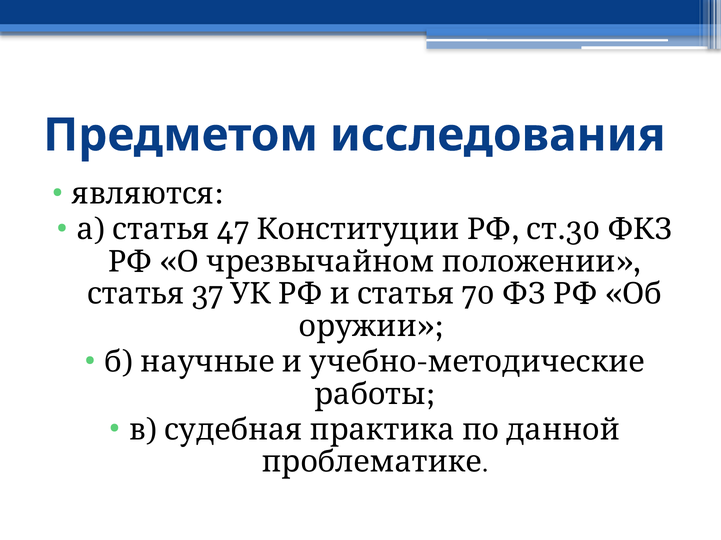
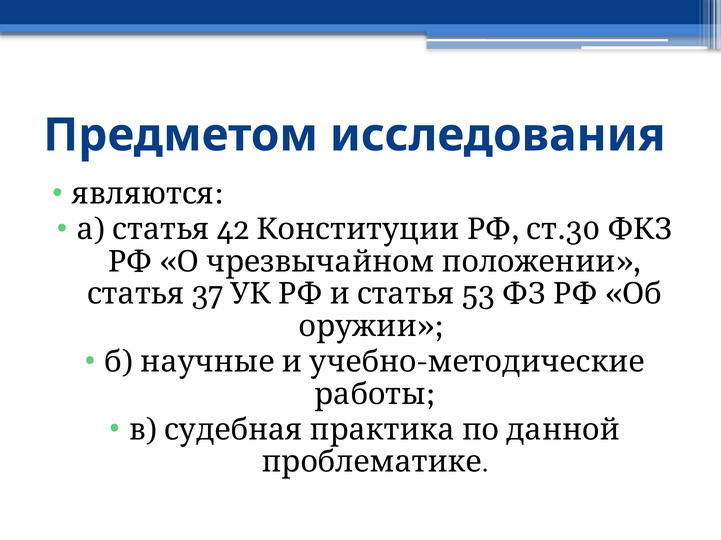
47: 47 -> 42 (233, 230)
70: 70 -> 53 (478, 294)
